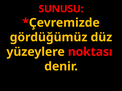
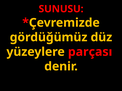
noktası: noktası -> parçası (90, 52)
